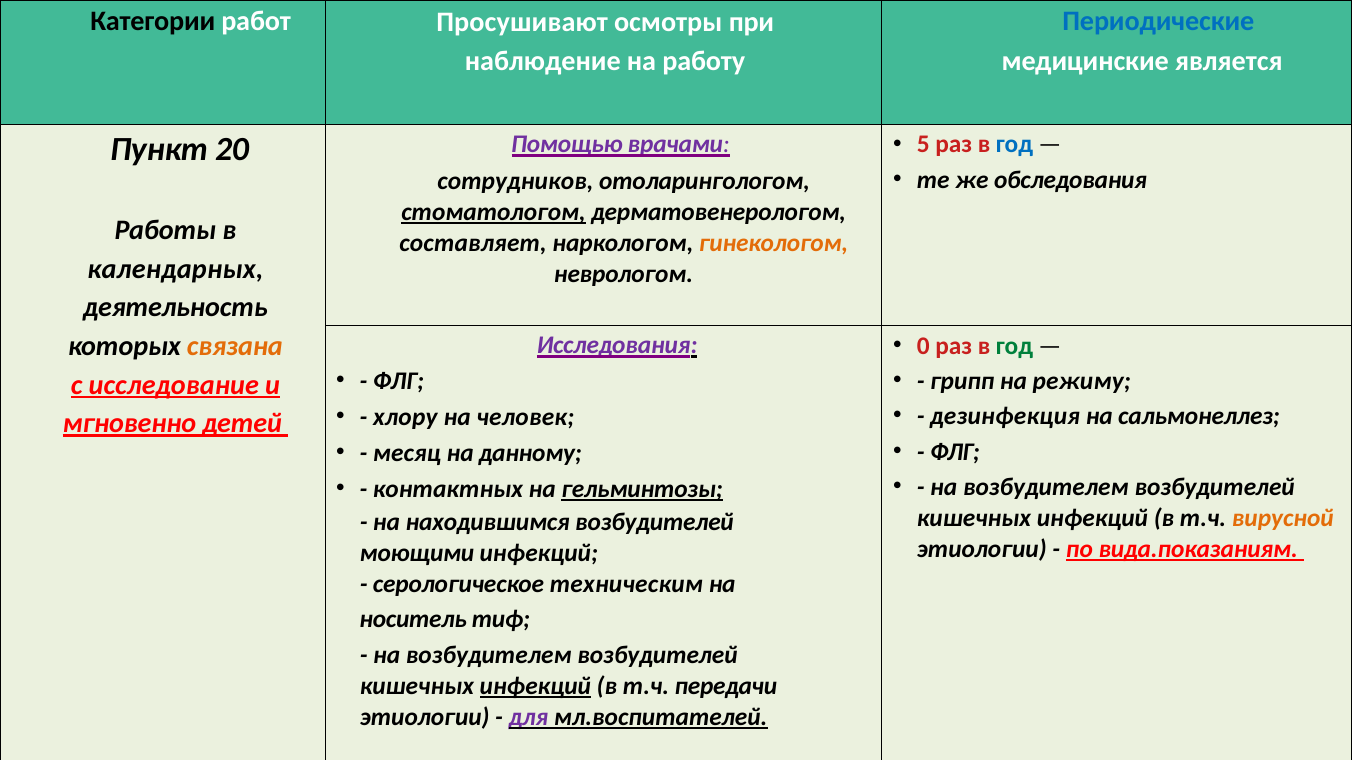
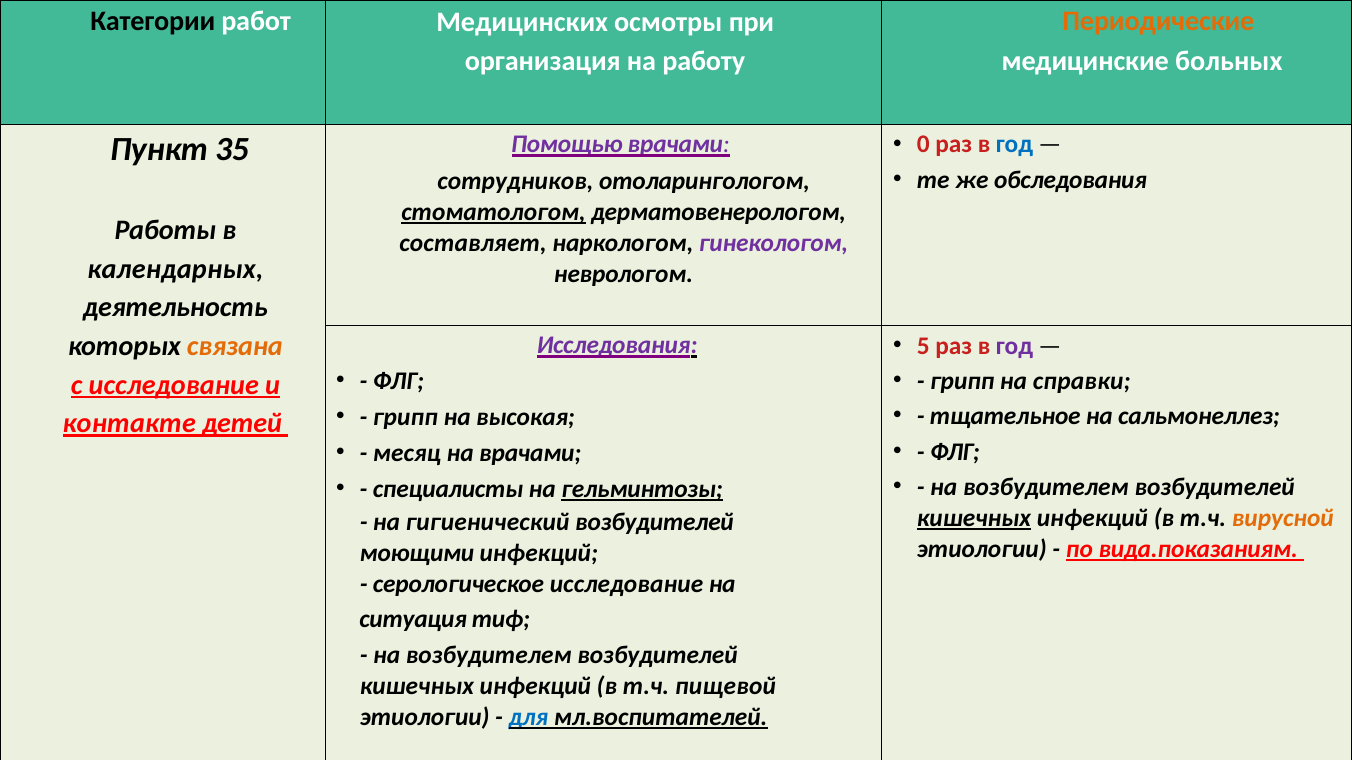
Просушивают: Просушивают -> Медицинских (522, 22)
Периодические colour: blue -> orange (1158, 22)
является: является -> больных (1229, 61)
наблюдение: наблюдение -> организация (543, 61)
20: 20 -> 35 (232, 150)
5: 5 -> 0 (923, 145)
гинекологом colour: orange -> purple (773, 243)
0: 0 -> 5 (923, 346)
год colour: green -> purple (1014, 346)
режиму: режиму -> справки (1082, 381)
дезинфекция: дезинфекция -> тщательное (1005, 417)
хлору: хлору -> грипп (405, 418)
человек: человек -> высокая (526, 418)
мгновенно: мгновенно -> контакте (129, 424)
на данному: данному -> врачами (530, 453)
контактных: контактных -> специалисты (448, 489)
кишечных underline: none -> present (974, 518)
находившимся: находившимся -> гигиенический (488, 522)
серологическое техническим: техническим -> исследование (627, 584)
носитель: носитель -> ситуация (413, 620)
инфекций underline: present -> none (535, 686)
передачи: передачи -> пищевой (726, 686)
для colour: purple -> blue (529, 717)
